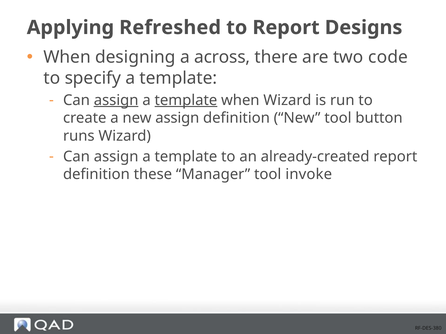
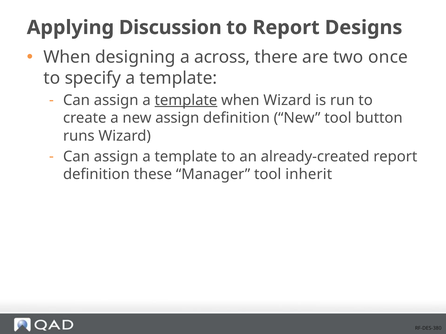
Refreshed: Refreshed -> Discussion (170, 28)
code: code -> once (388, 57)
assign underline: present -> none (116, 100)
invoke: invoke -> inherit (309, 175)
